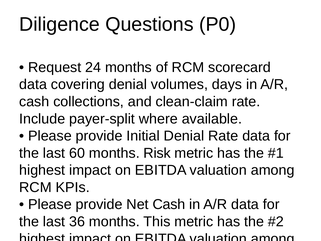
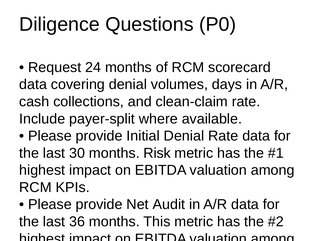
60: 60 -> 30 (77, 153)
Net Cash: Cash -> Audit (169, 204)
